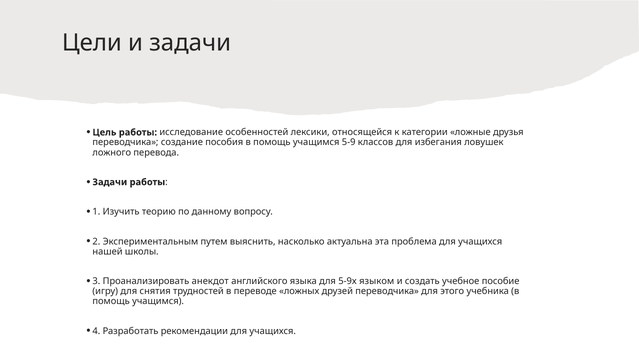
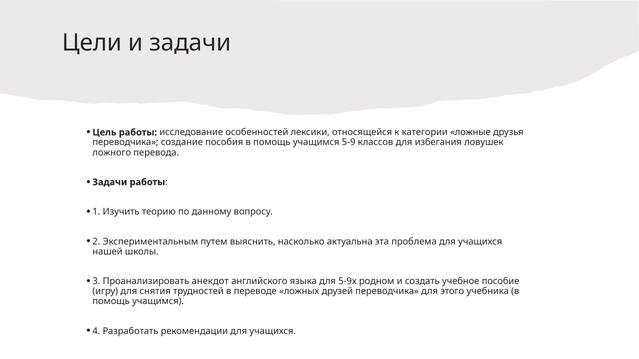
языком: языком -> родном (377, 282)
